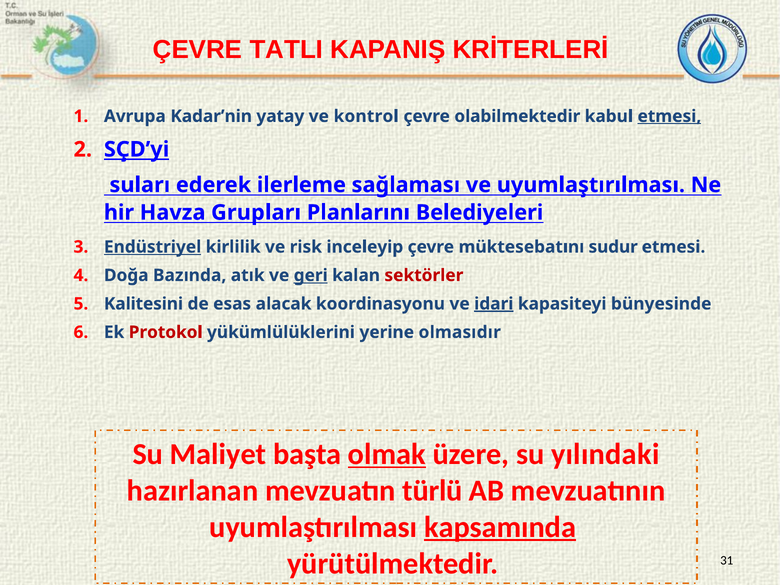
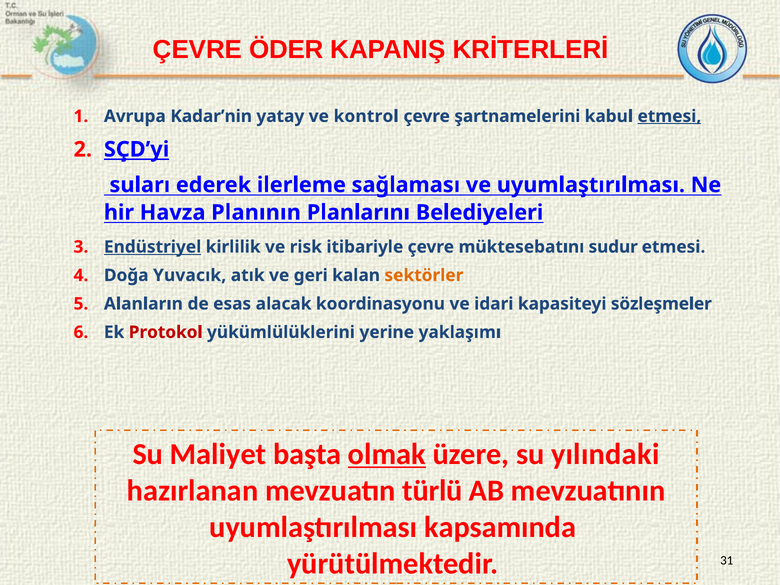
TATLI: TATLI -> ÖDER (286, 50)
olabilmektedir: olabilmektedir -> şartnamelerini (517, 116)
Grupları: Grupları -> Planının (256, 213)
inceleyip: inceleyip -> itibariyle (365, 247)
Bazında: Bazında -> Yuvacık (190, 275)
geri underline: present -> none (311, 275)
sektörler colour: red -> orange (424, 275)
Kalitesini: Kalitesini -> Alanların (143, 304)
idari underline: present -> none (494, 304)
bünyesinde: bünyesinde -> sözleşmeler (661, 304)
olmasıdır: olmasıdır -> yaklaşımı (460, 332)
kapsamında underline: present -> none (500, 527)
